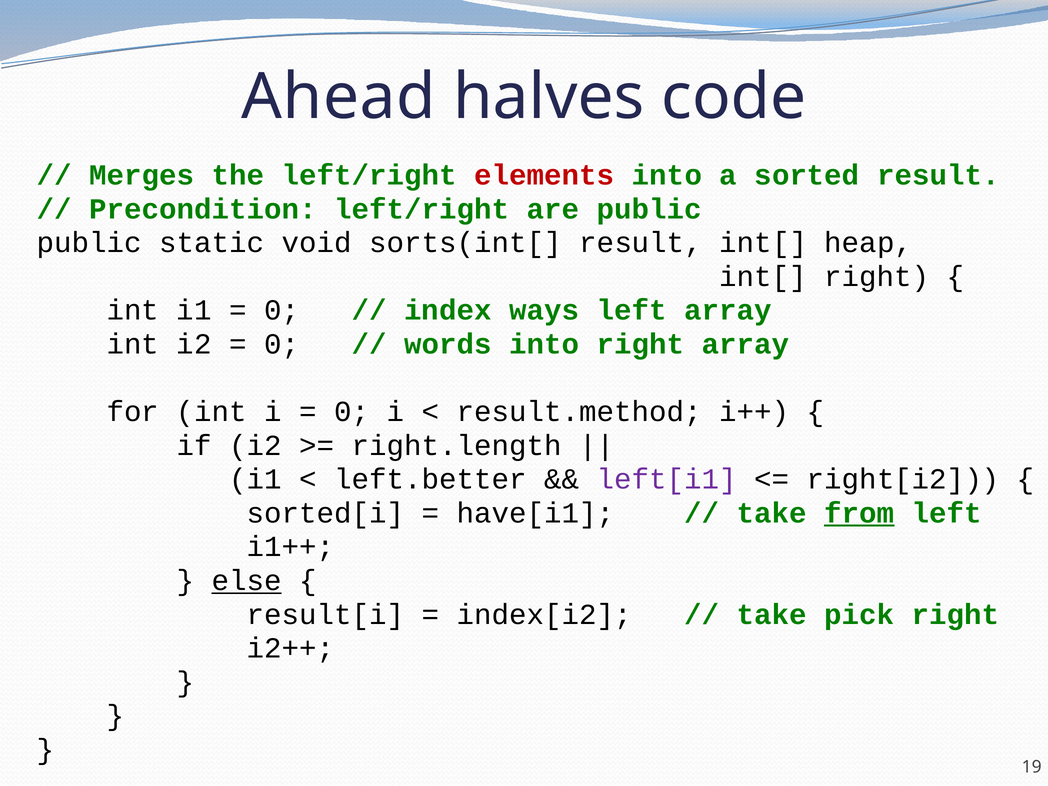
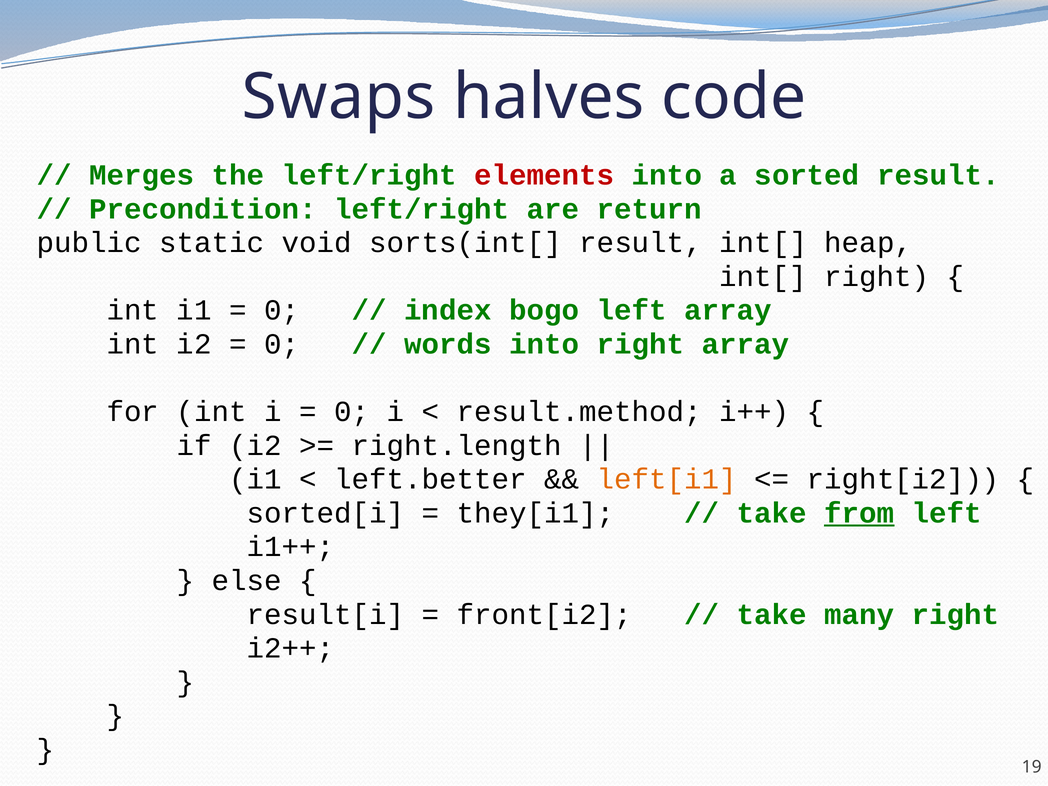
Ahead: Ahead -> Swaps (339, 97)
are public: public -> return (649, 209)
ways: ways -> bogo (544, 310)
left[i1 colour: purple -> orange (667, 479)
have[i1: have[i1 -> they[i1 (535, 513)
else underline: present -> none (247, 581)
index[i2: index[i2 -> front[i2 (544, 614)
pick: pick -> many (859, 614)
